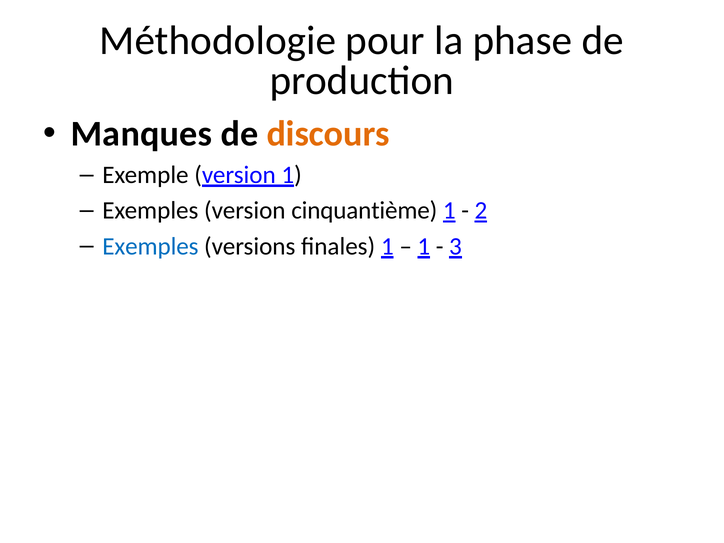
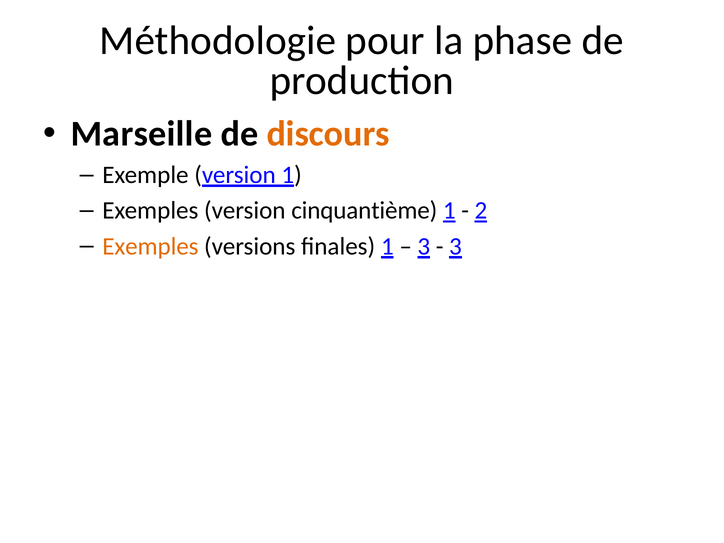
Manques: Manques -> Marseille (141, 134)
Exemples colour: blue -> orange (150, 246)
1: 1 -> 3 (424, 246)
